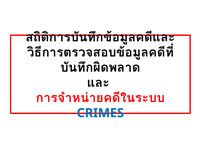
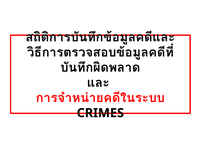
CRIMES colour: blue -> black (100, 113)
